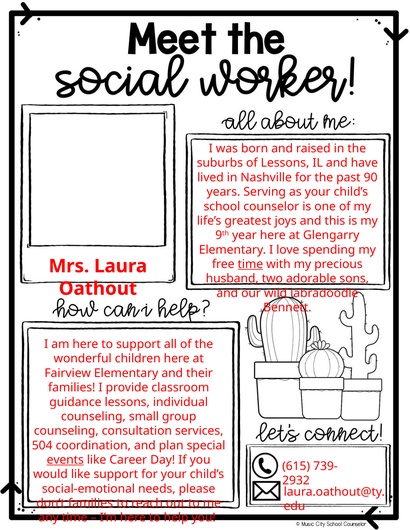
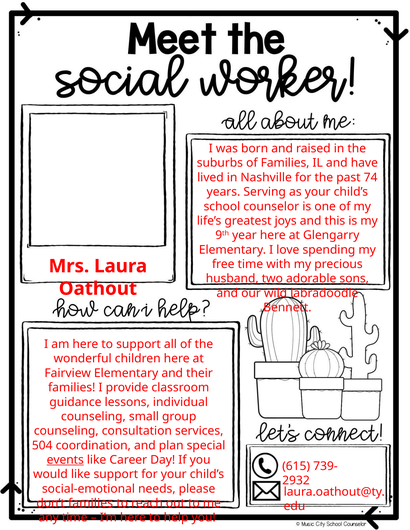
of Lessons: Lessons -> Families (285, 163)
90: 90 -> 74 (371, 178)
time underline: present -> none (250, 264)
